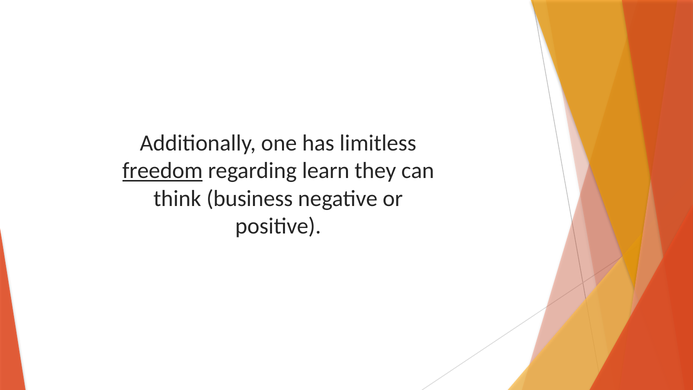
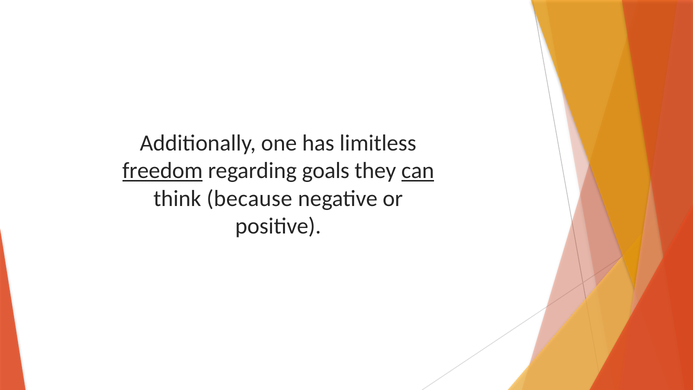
learn: learn -> goals (326, 171)
can underline: none -> present (418, 171)
business: business -> because (249, 198)
